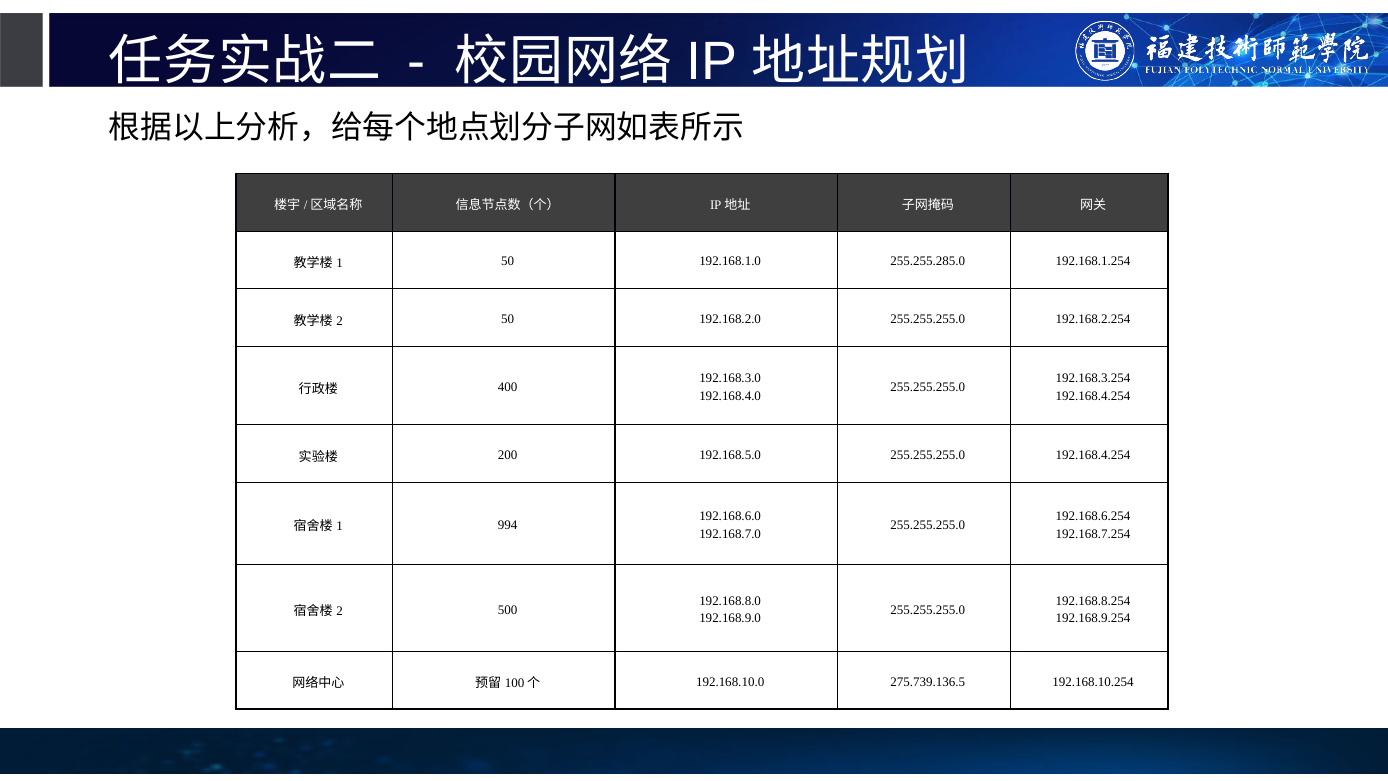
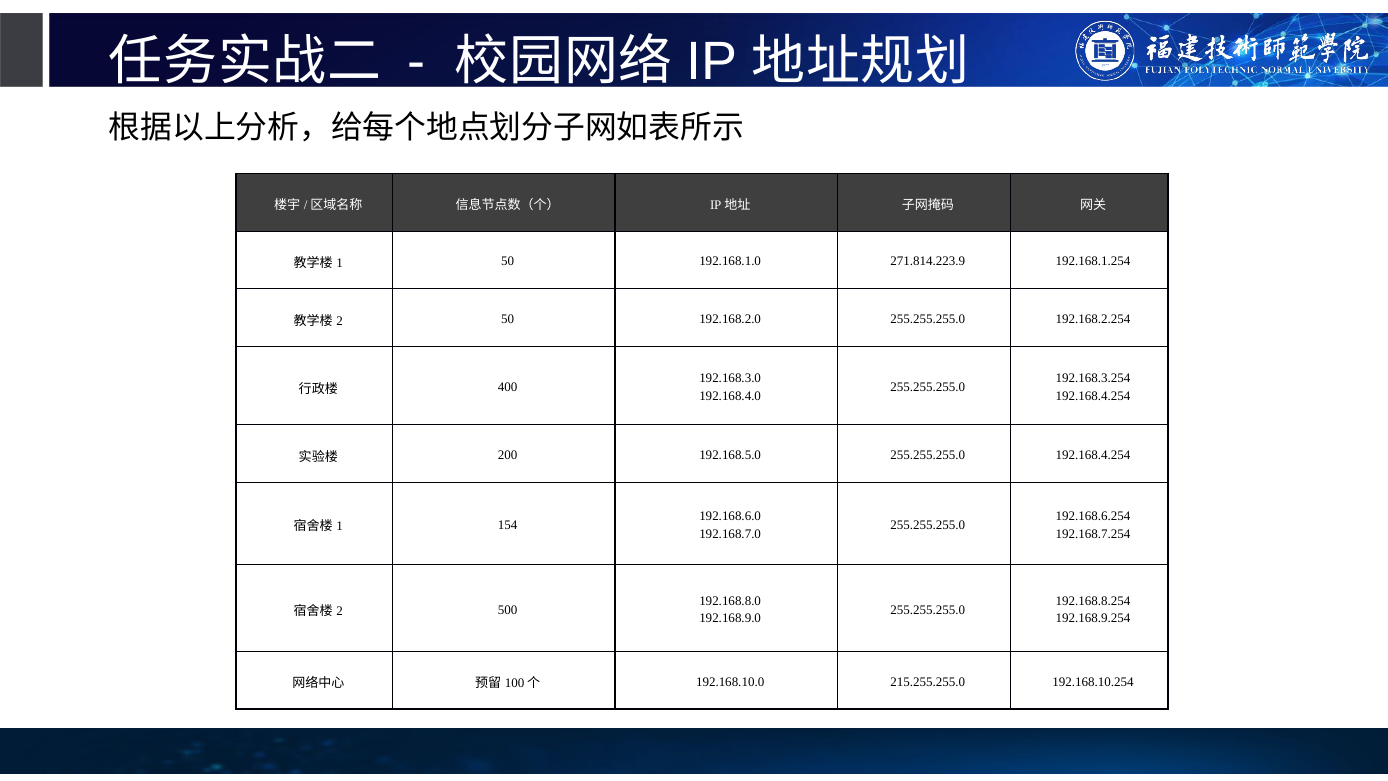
255.255.285.0: 255.255.285.0 -> 271.814.223.9 (928, 261)
994: 994 -> 154 (508, 525)
275.739.136.5: 275.739.136.5 -> 215.255.255.0 (928, 682)
